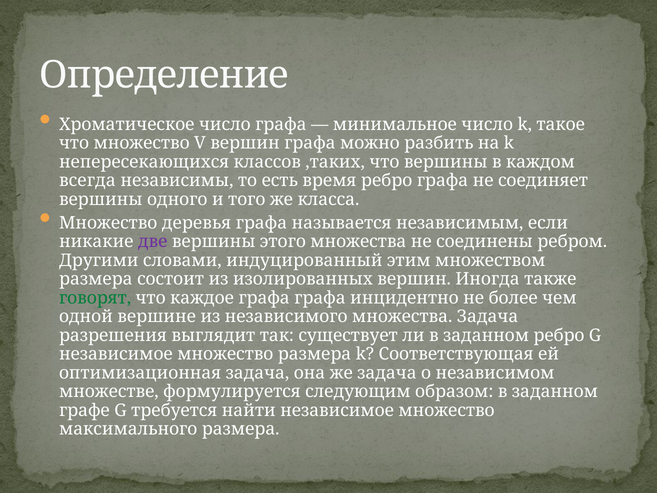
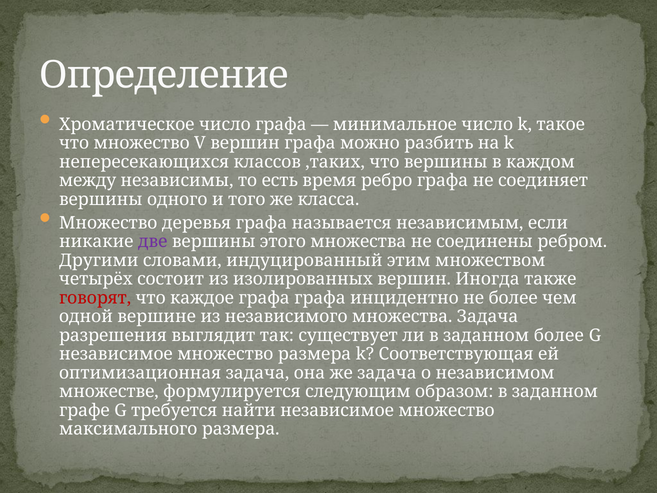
всегда: всегда -> между (88, 181)
размера: размера -> четырёх (96, 279)
говорят colour: green -> red (95, 298)
заданном ребро: ребро -> более (559, 335)
